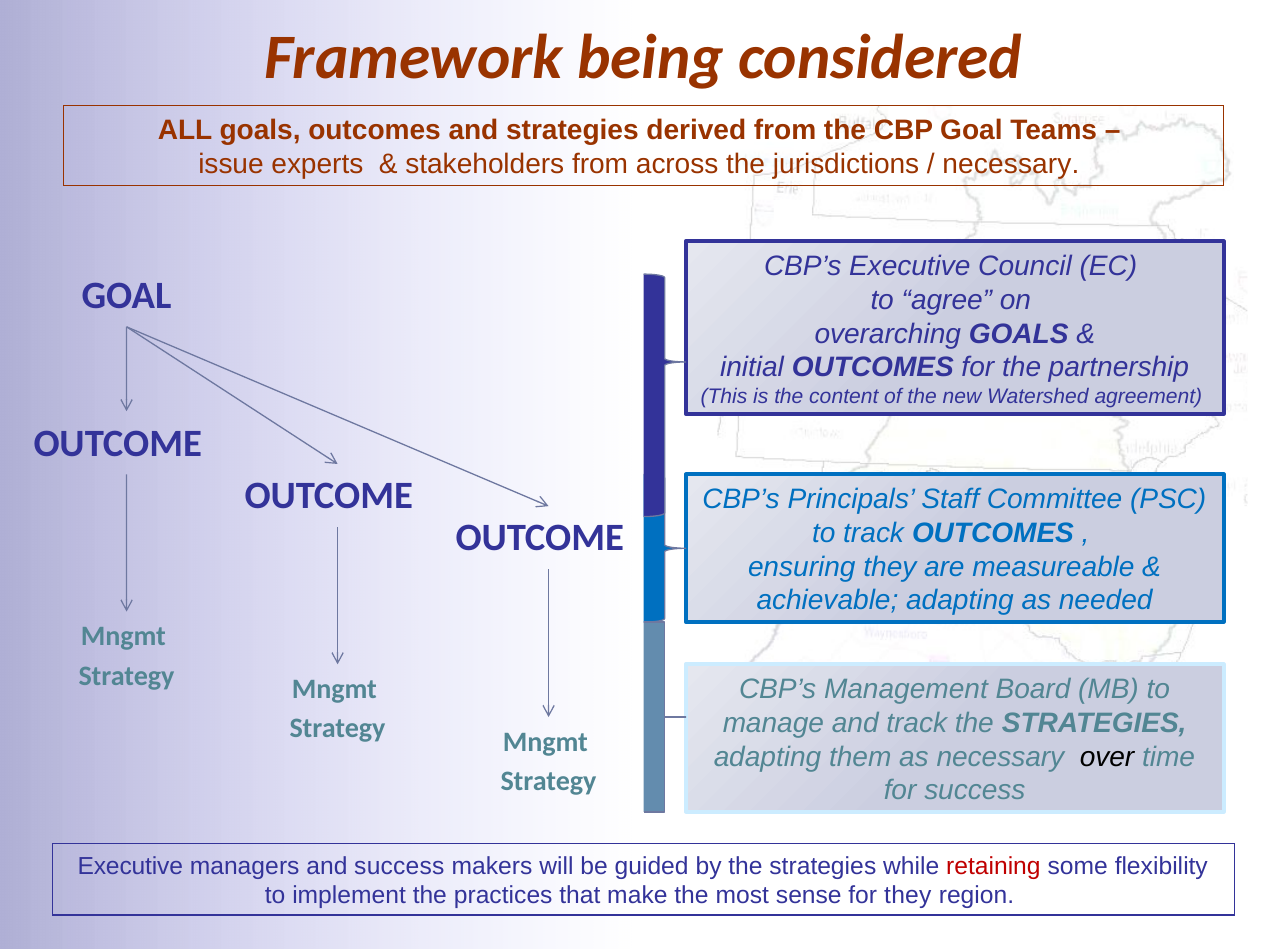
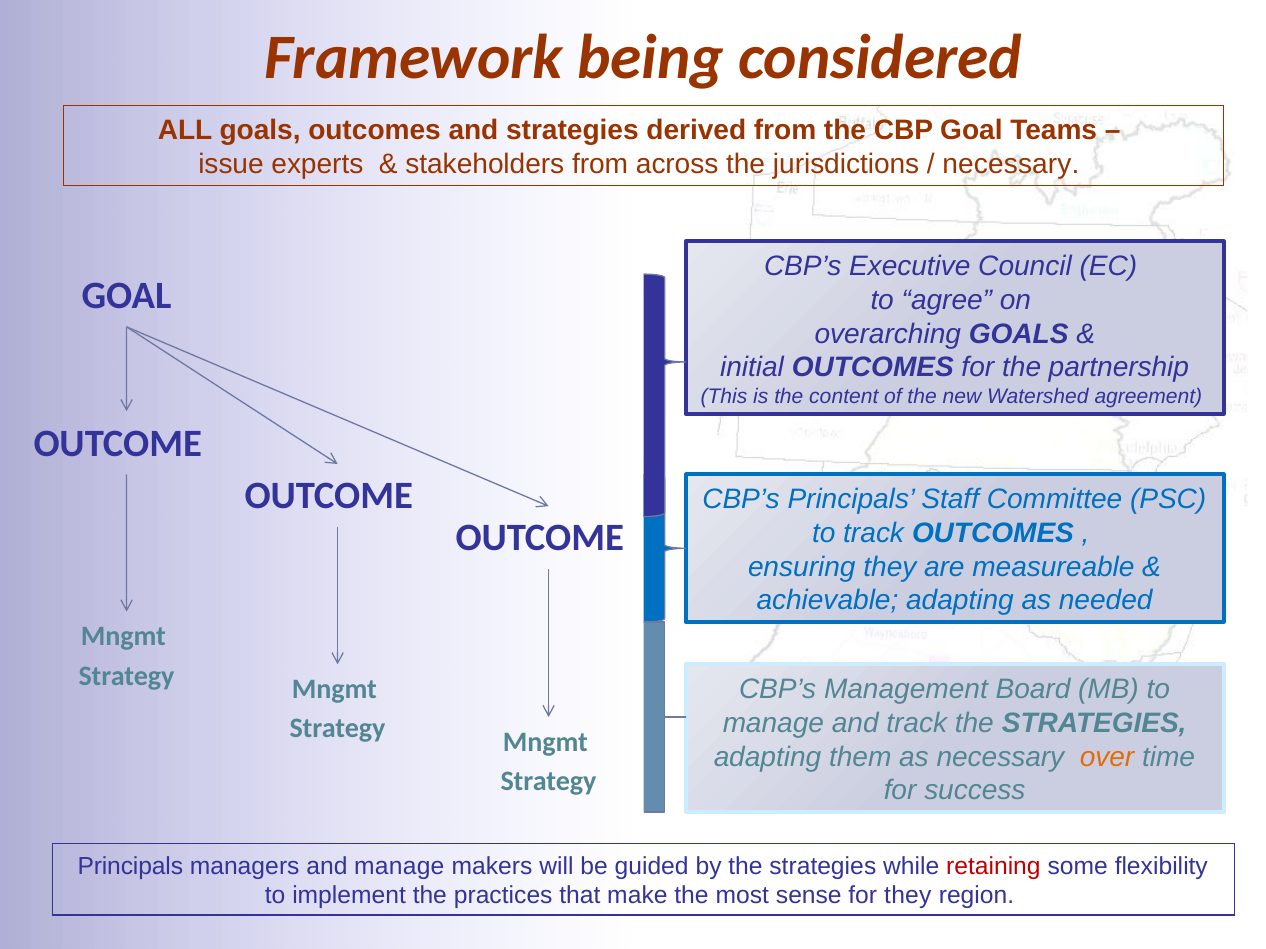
over colour: black -> orange (1107, 757)
Executive: Executive -> Principals (130, 867)
and success: success -> manage (399, 867)
